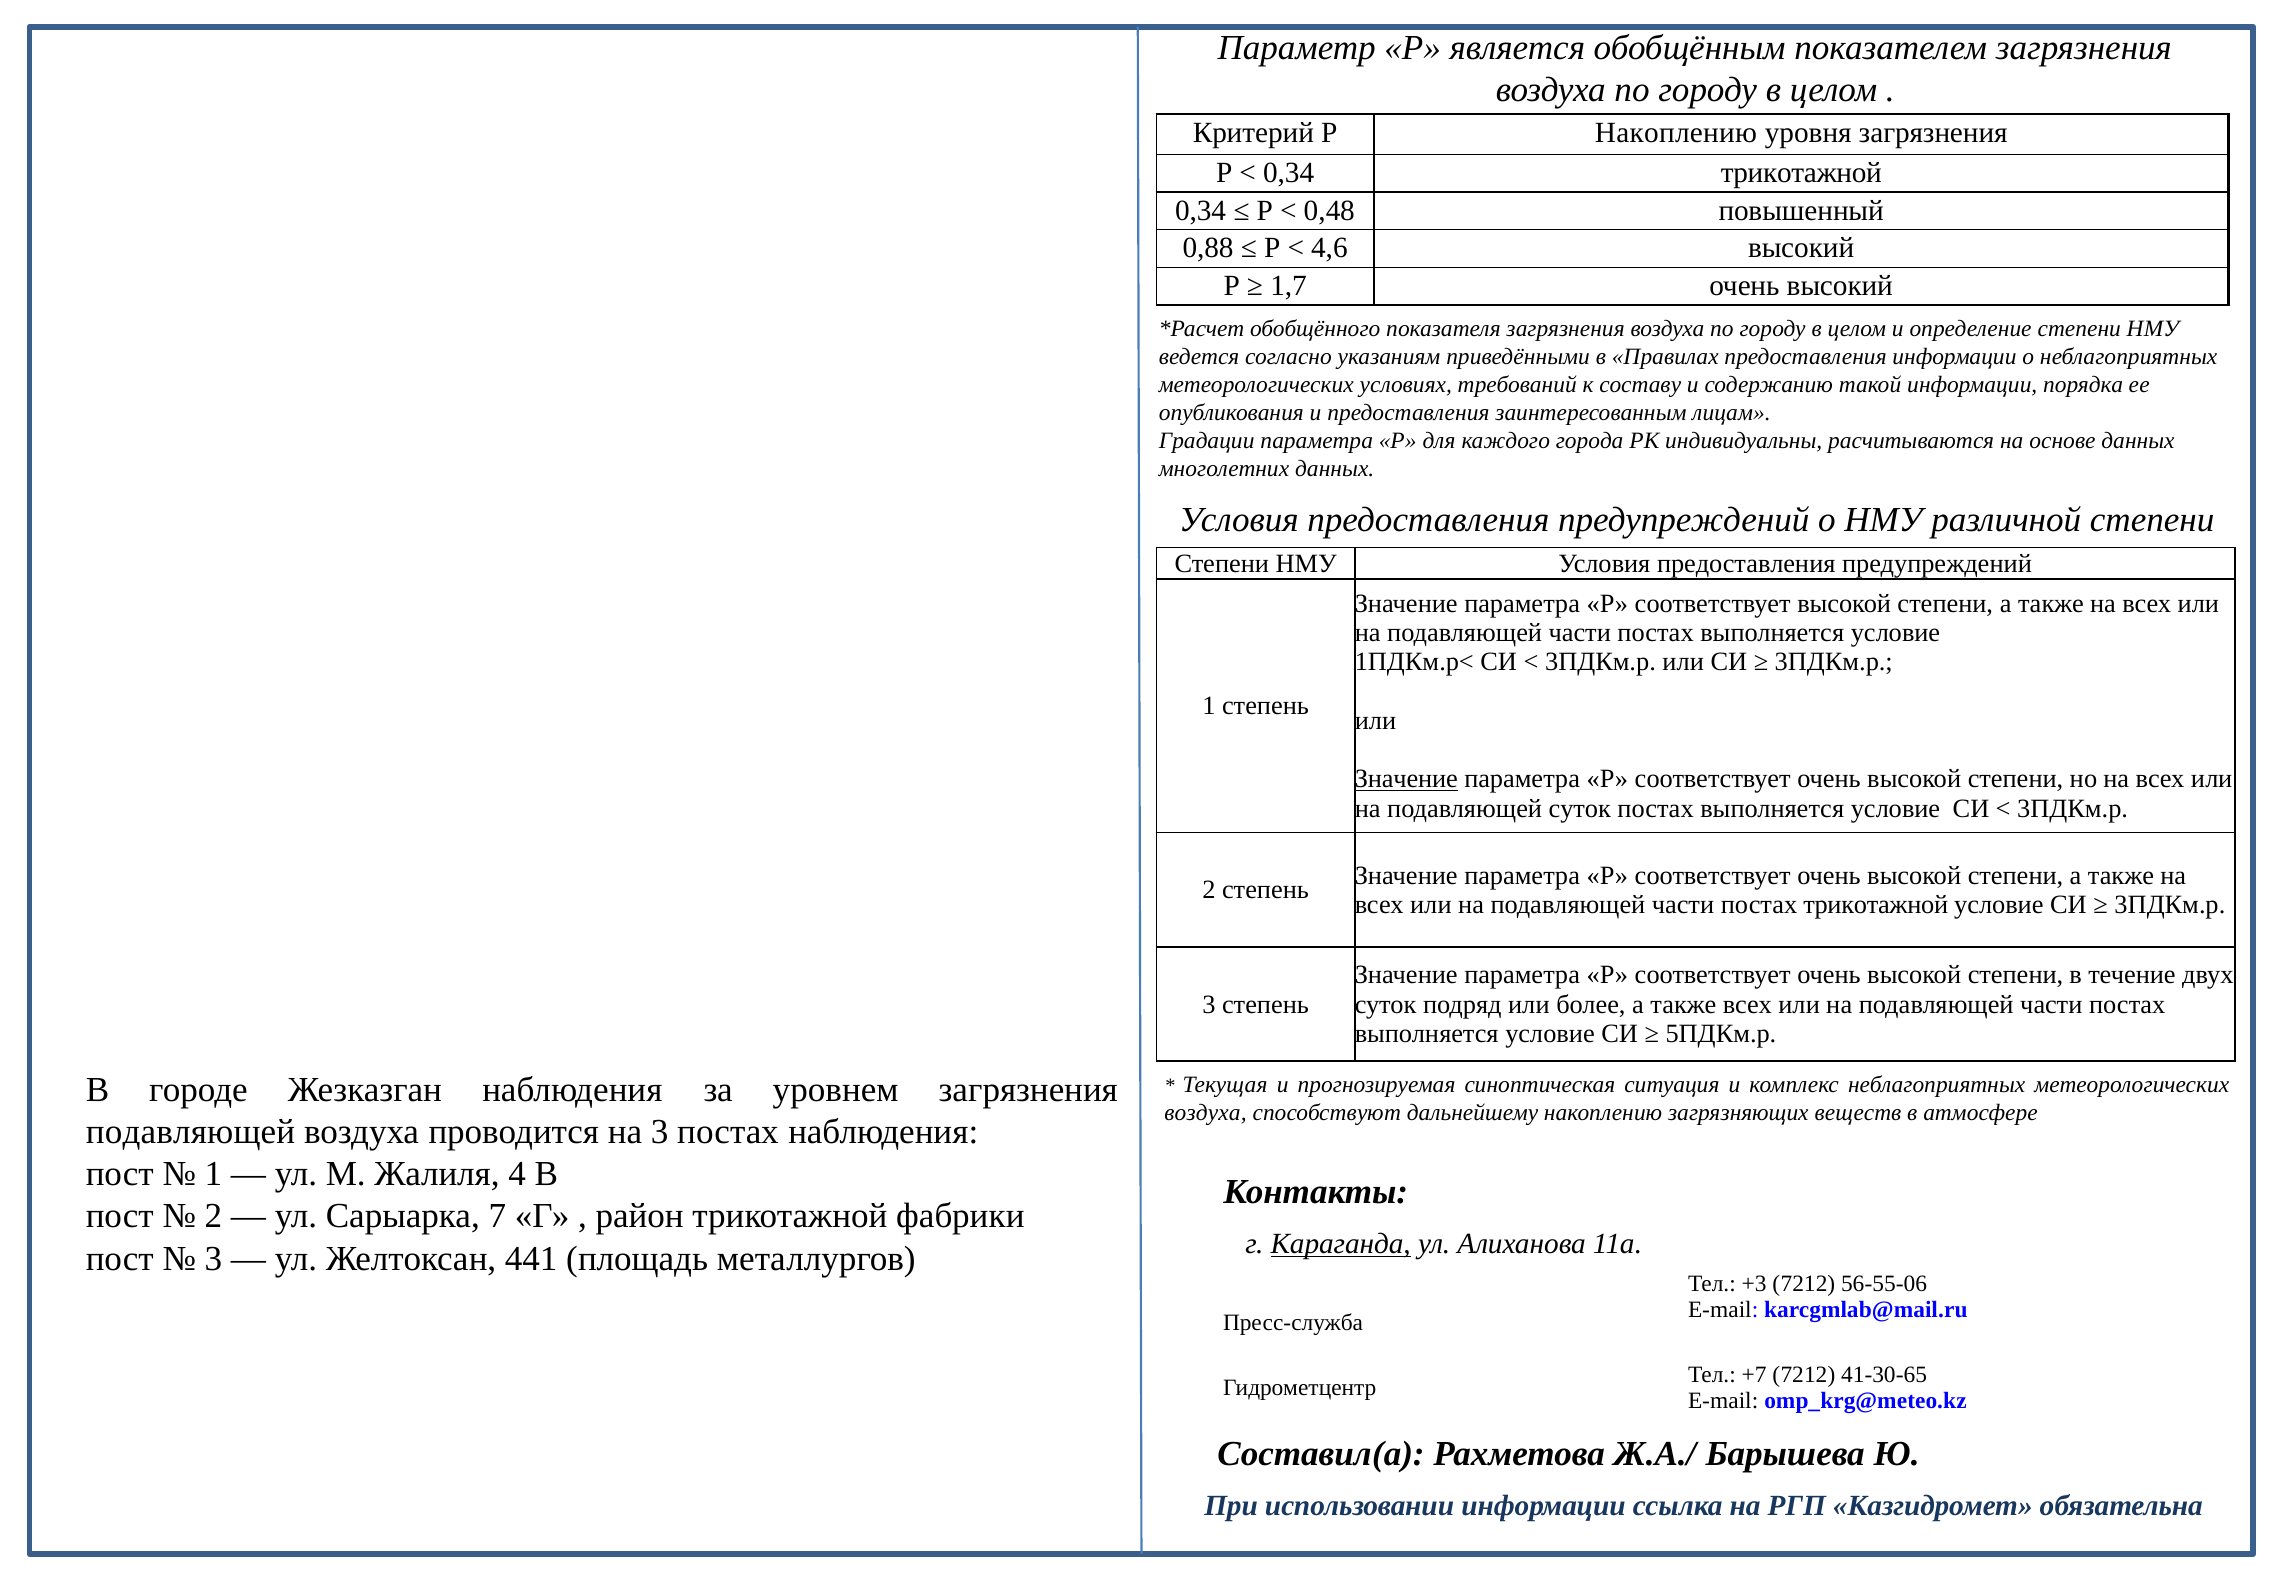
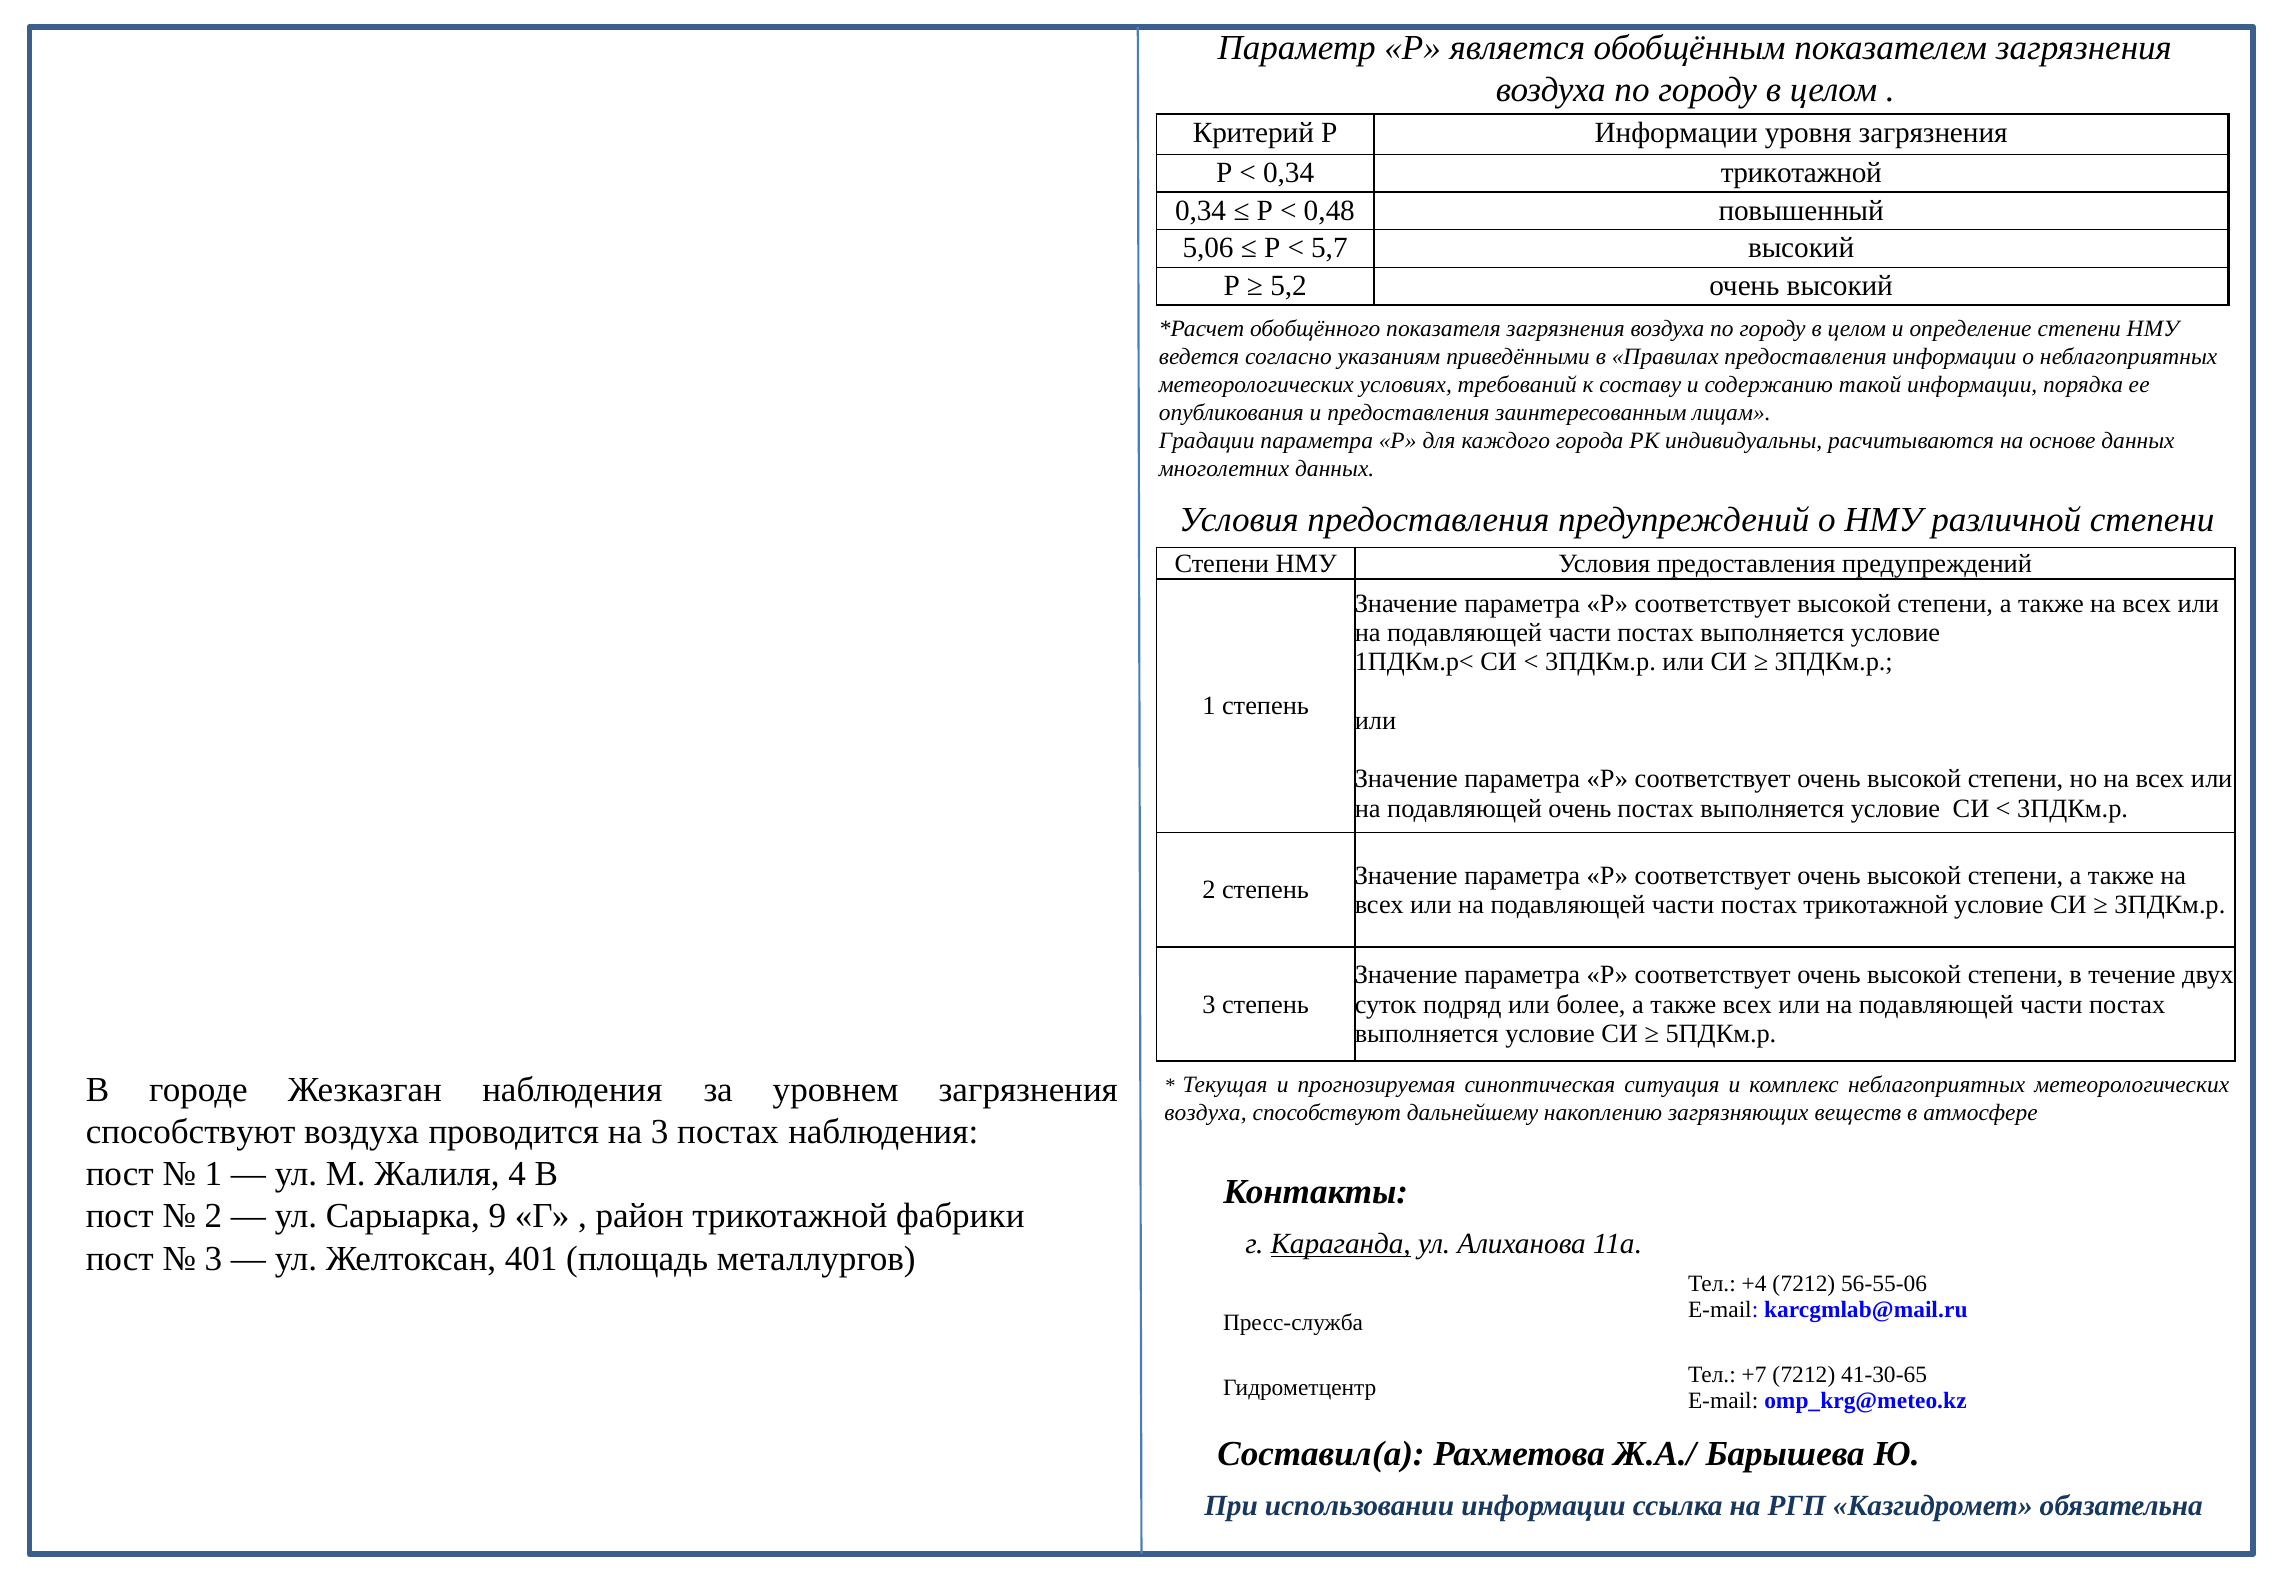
Р Накоплению: Накоплению -> Информации (1676, 132)
0,88: 0,88 -> 5,06 (1208, 248)
4,6: 4,6 -> 5,7 (1329, 248)
1,7: 1,7 -> 5,2 (1289, 286)
Значение underline: present -> none (1406, 779)
подавляющей суток: суток -> очень (1580, 808)
подавляющей: подавляющей -> способствуют (191, 1132)
7: 7 -> 9 (497, 1216)
441: 441 -> 401 (531, 1258)
+3: +3 -> +4 (1754, 1283)
